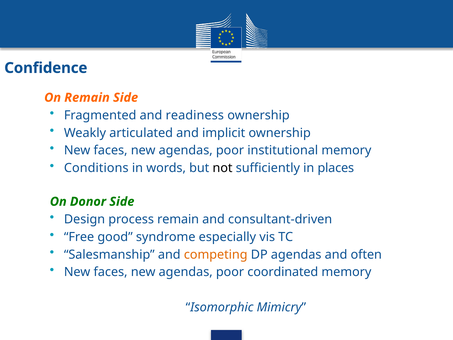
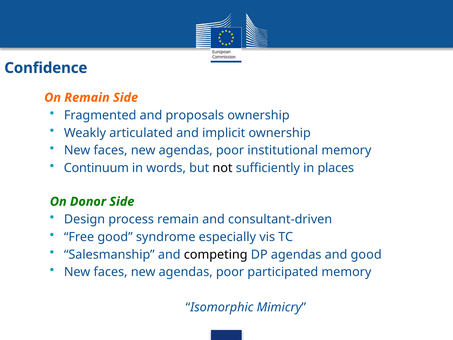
readiness: readiness -> proposals (195, 115)
Conditions: Conditions -> Continuum (96, 168)
competing colour: orange -> black (216, 254)
and often: often -> good (366, 254)
coordinated: coordinated -> participated (283, 272)
